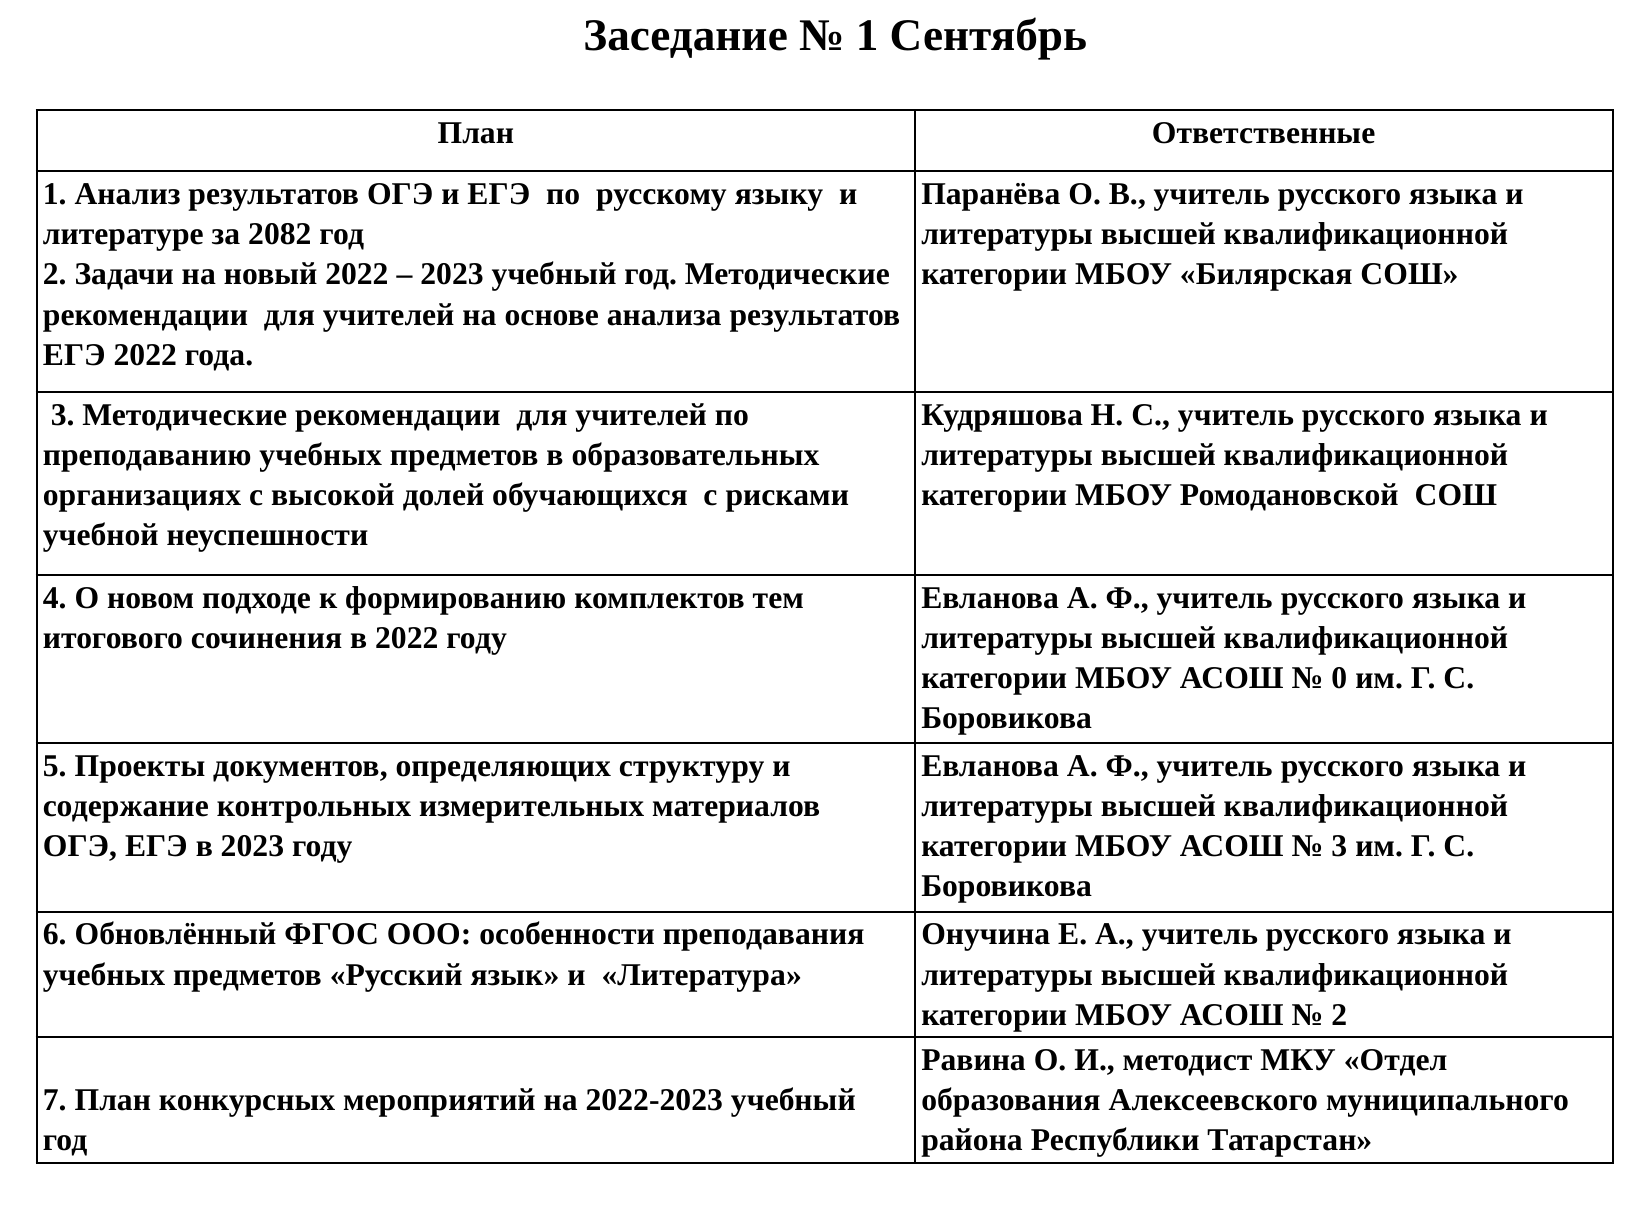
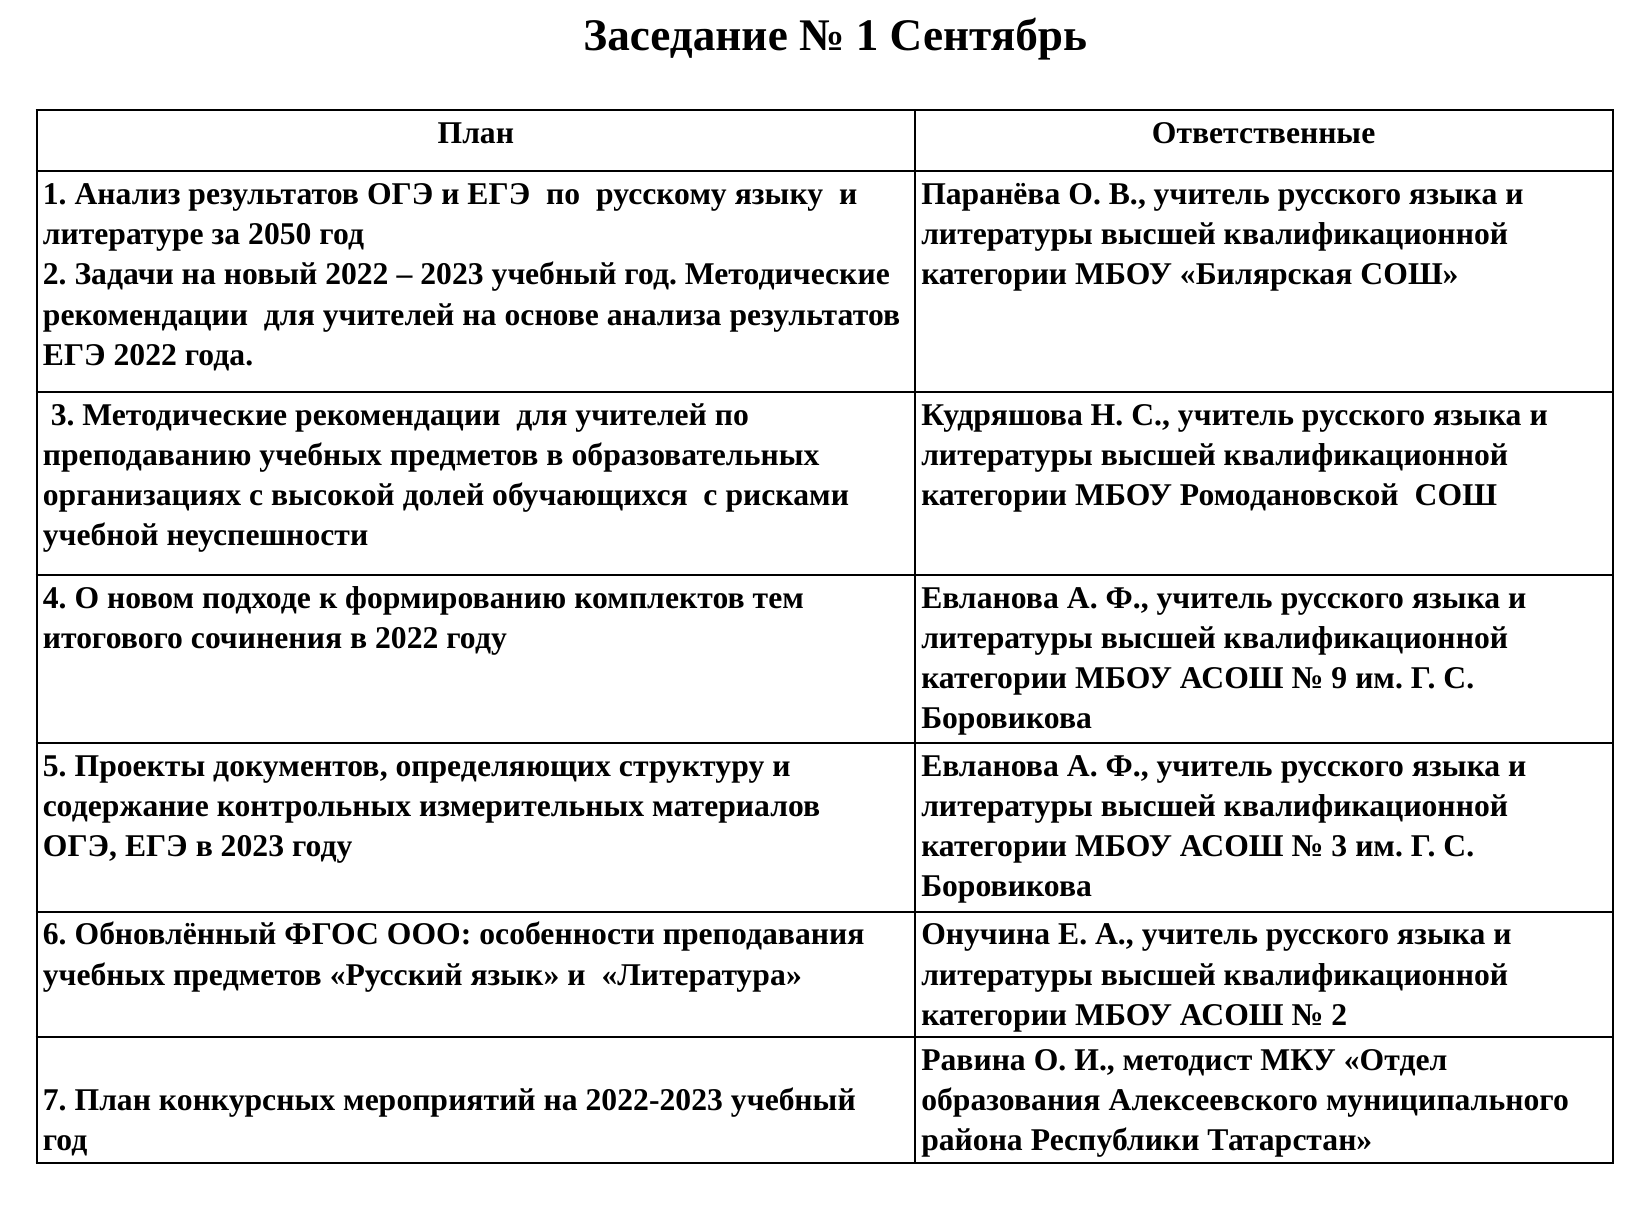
2082: 2082 -> 2050 (280, 234)
0: 0 -> 9 (1339, 678)
